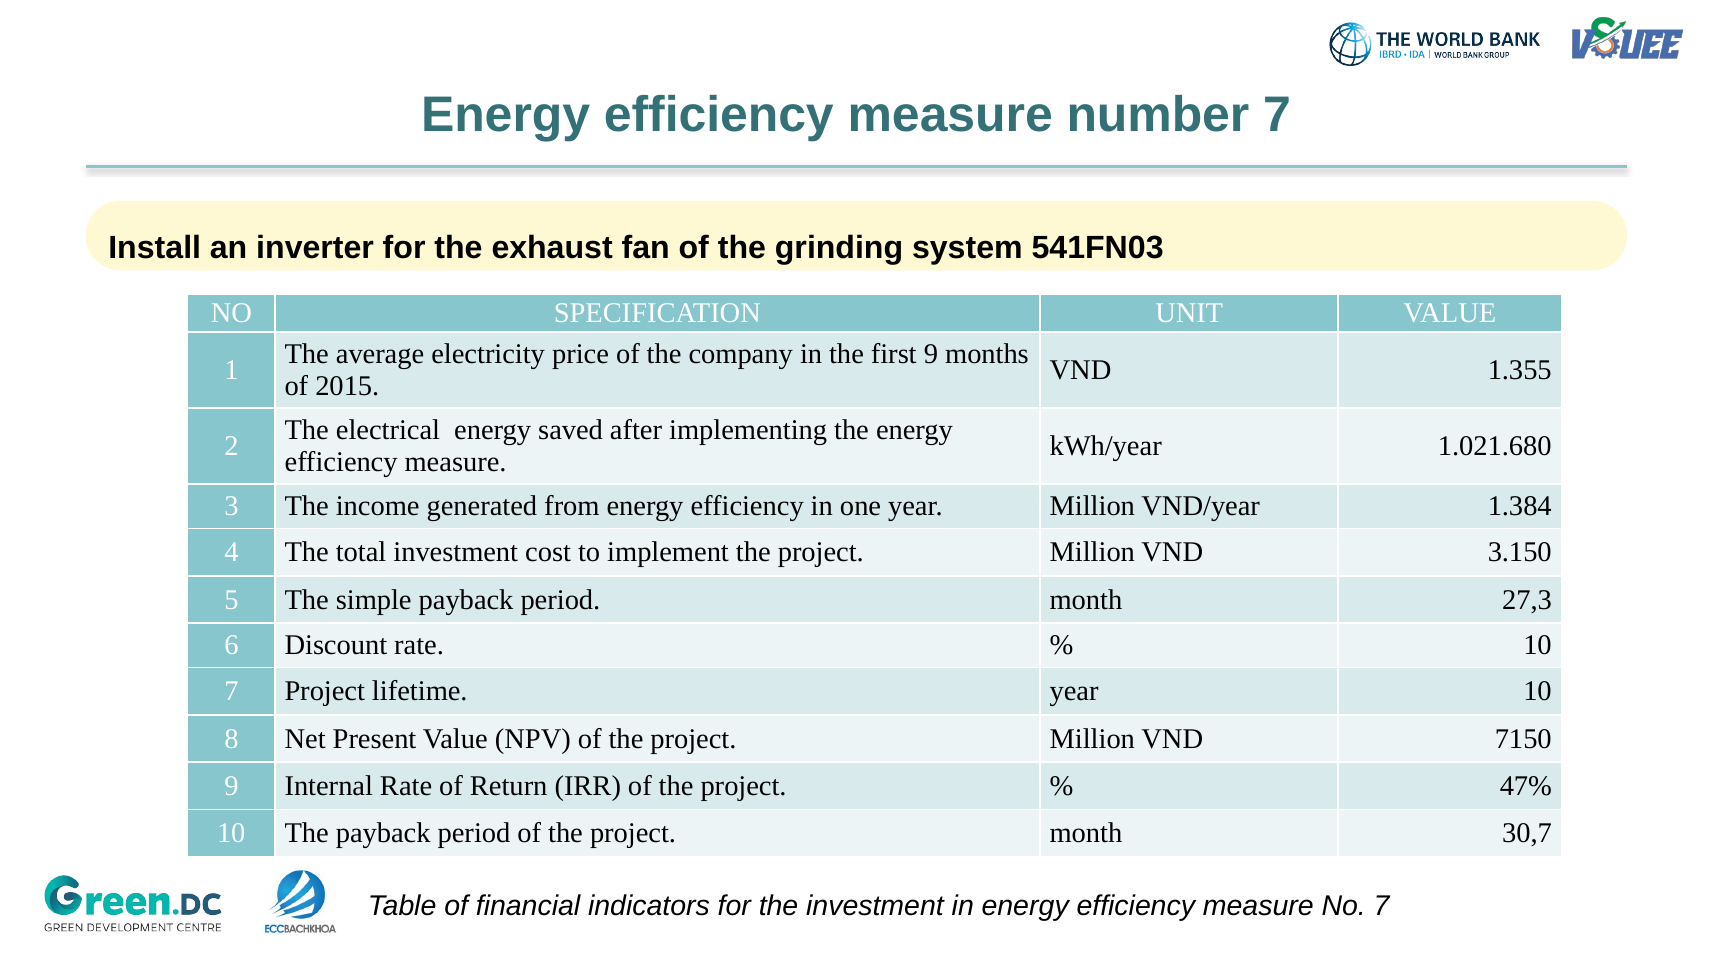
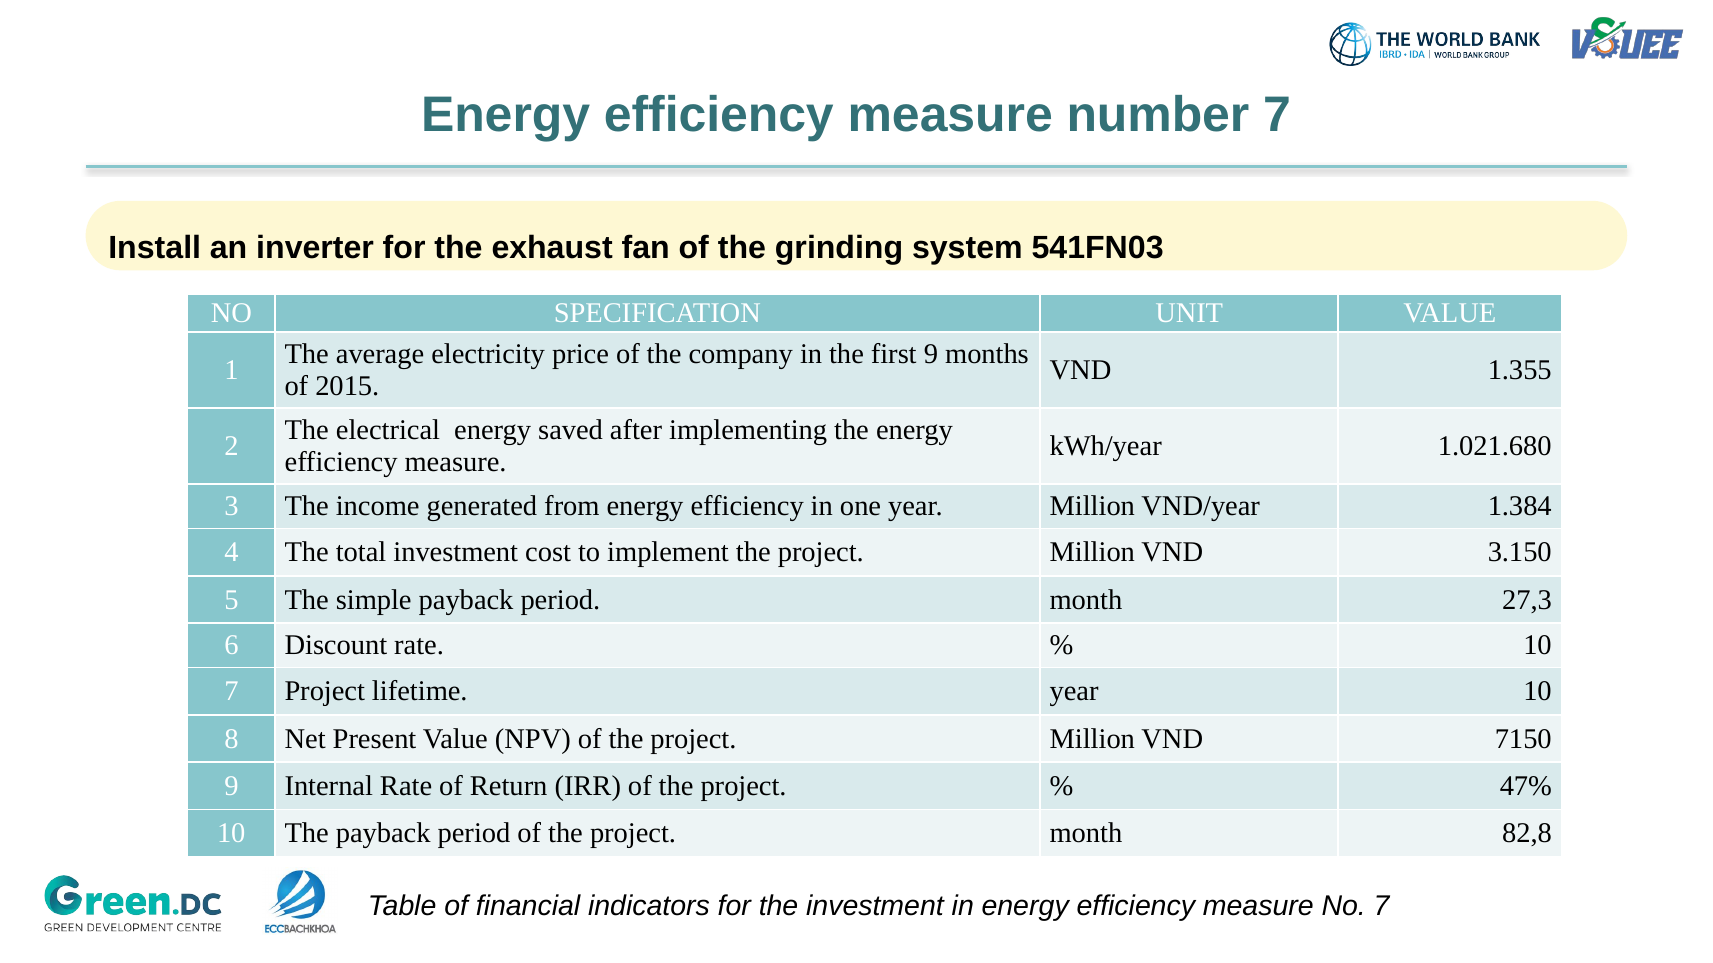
30,7: 30,7 -> 82,8 (1527, 834)
